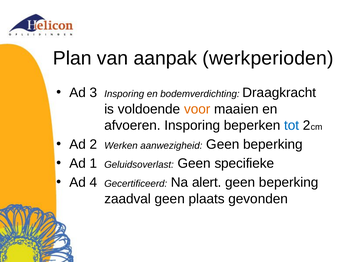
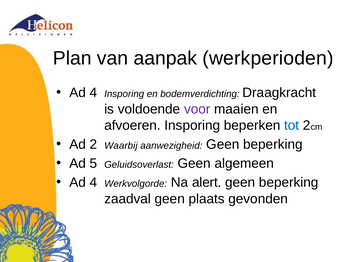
3: 3 -> 4 (93, 93)
voor colour: orange -> purple (197, 109)
Werken: Werken -> Waarbij (121, 146)
1: 1 -> 5 (93, 163)
specifieke: specifieke -> algemeen (244, 163)
Gecertificeerd: Gecertificeerd -> Werkvolgorde (136, 184)
